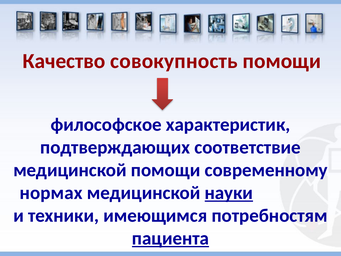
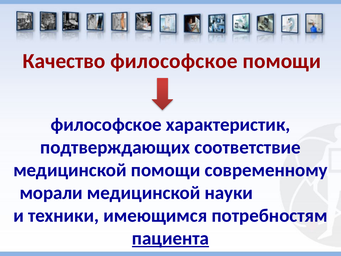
Качество совокупность: совокупность -> философское (174, 61)
нормах: нормах -> морали (51, 193)
науки underline: present -> none (229, 193)
